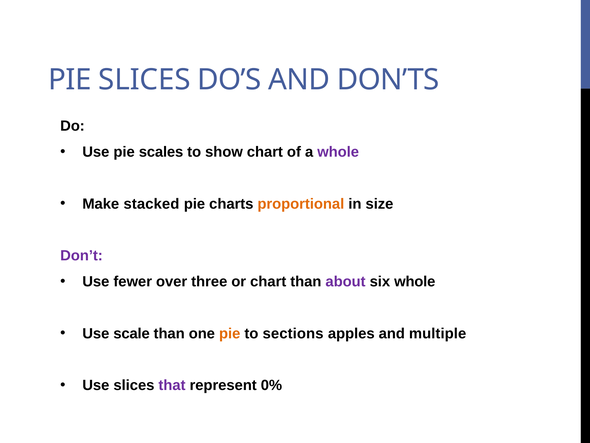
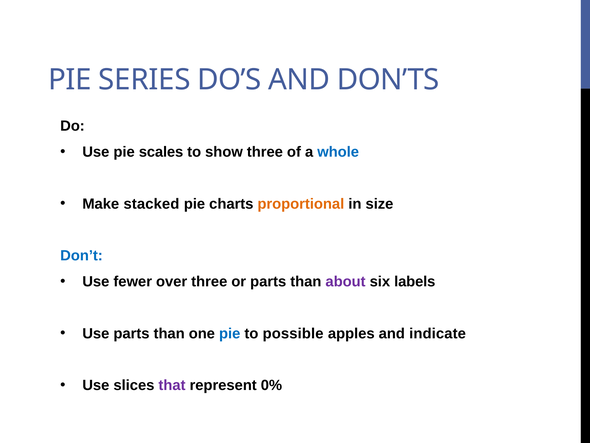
PIE SLICES: SLICES -> SERIES (144, 80)
show chart: chart -> three (265, 152)
whole colour: purple -> blue (338, 152)
Don’t colour: purple -> blue (81, 255)
or chart: chart -> parts (268, 281)
six whole: whole -> labels (415, 281)
Use scale: scale -> parts (131, 333)
pie colour: orange -> blue (230, 333)
sections: sections -> possible (293, 333)
multiple: multiple -> indicate (438, 333)
